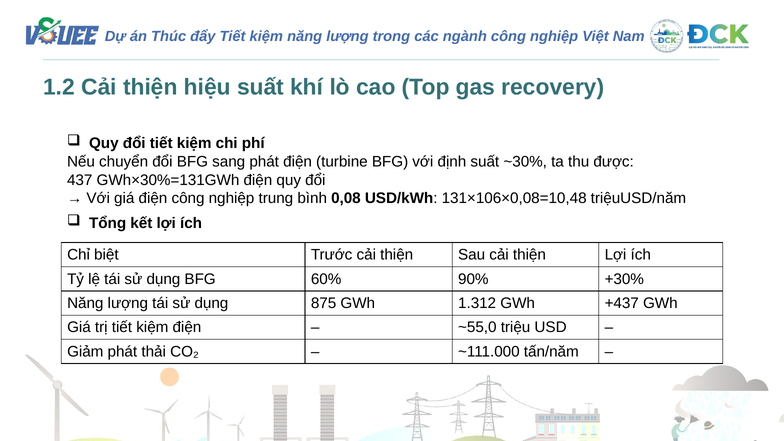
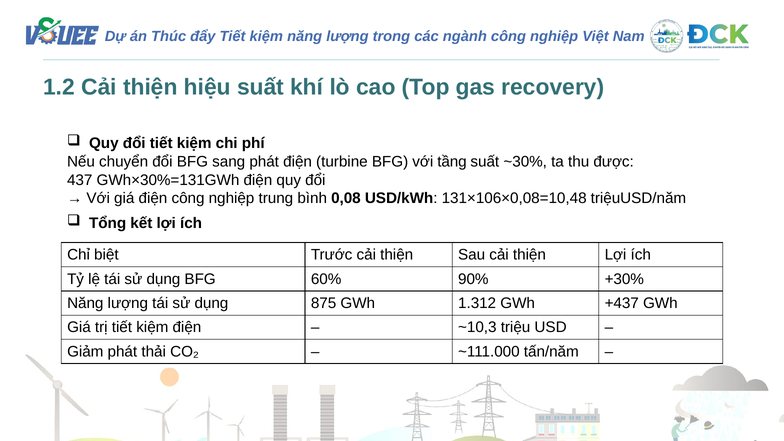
định: định -> tầng (452, 162)
~55,0: ~55,0 -> ~10,3 (477, 327)
